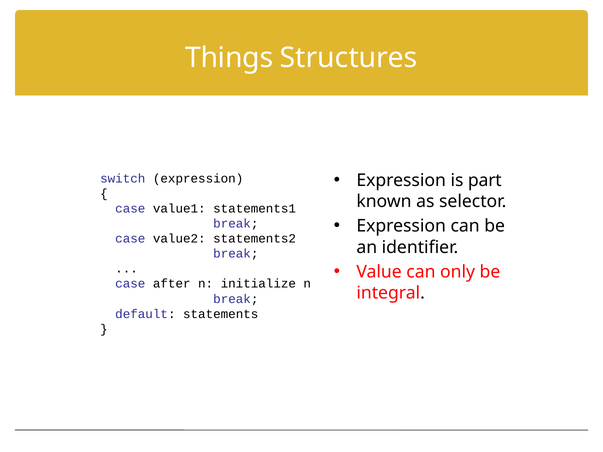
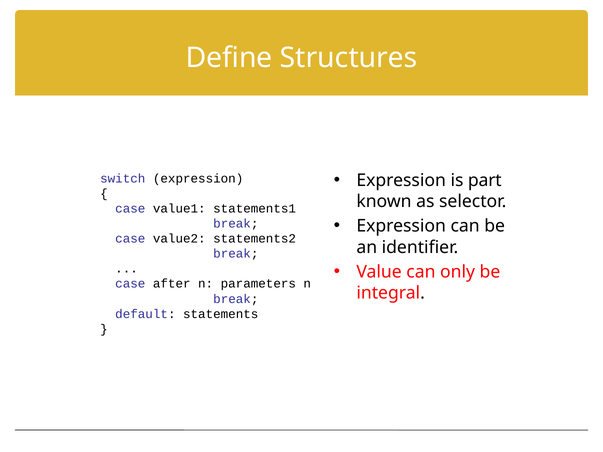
Things: Things -> Define (229, 58)
initialize: initialize -> parameters (258, 284)
